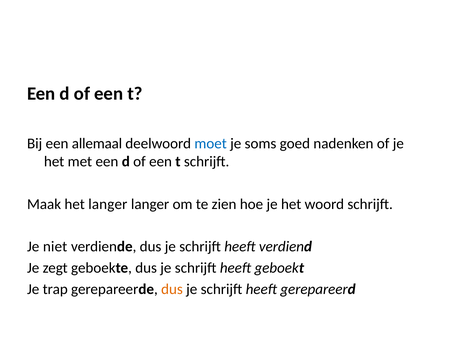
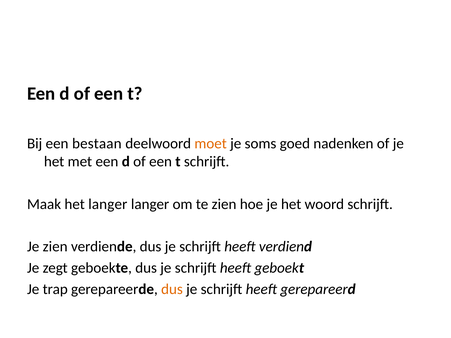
allemaal: allemaal -> bestaan (97, 144)
moet colour: blue -> orange (211, 144)
Je niet: niet -> zien (55, 247)
